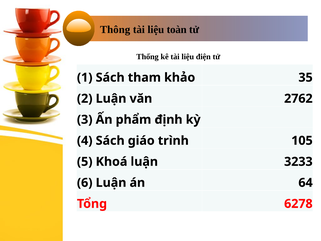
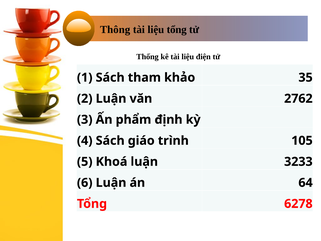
liệu toàn: toàn -> tổng (177, 29)
